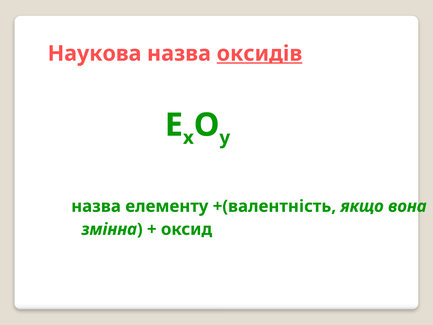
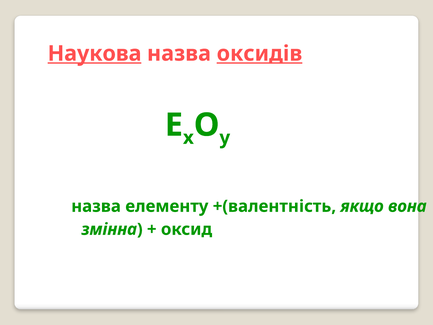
Наукова underline: none -> present (95, 54)
